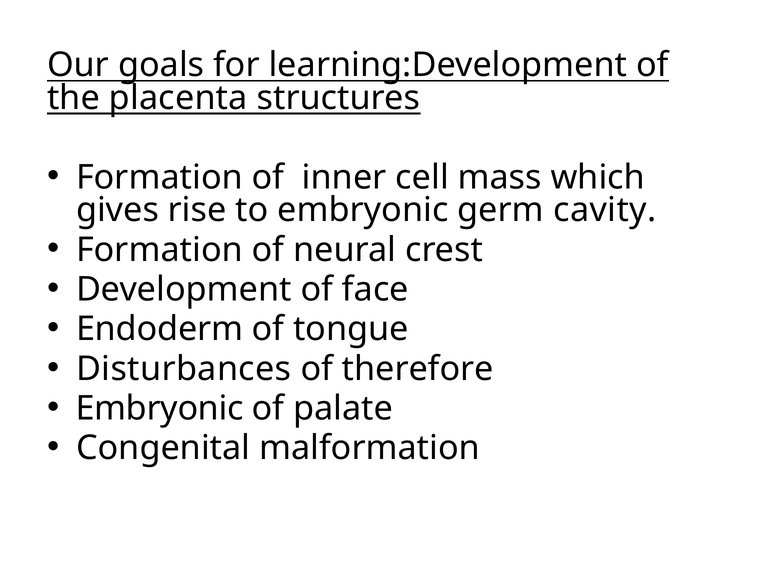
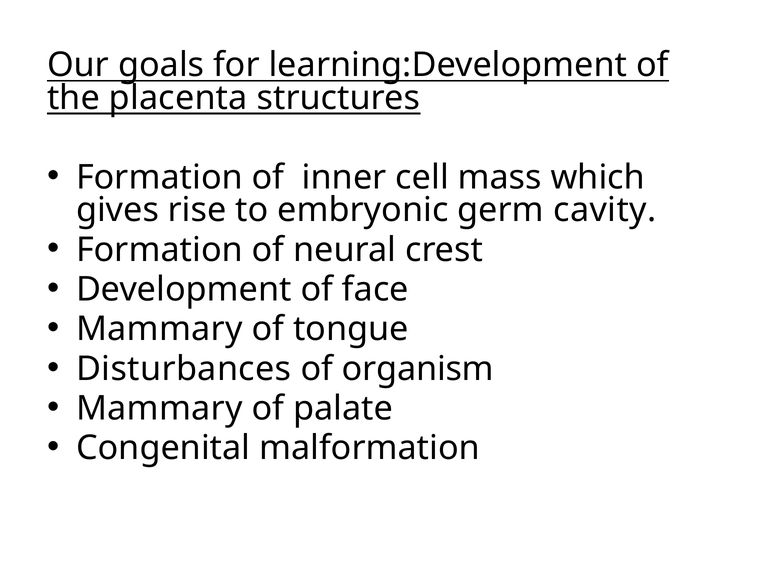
Endoderm: Endoderm -> Mammary (159, 329)
therefore: therefore -> organism (418, 369)
Embryonic: Embryonic -> Mammary (159, 409)
